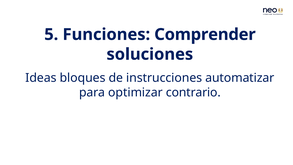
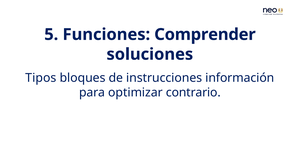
Ideas: Ideas -> Tipos (41, 78)
automatizar: automatizar -> información (240, 78)
